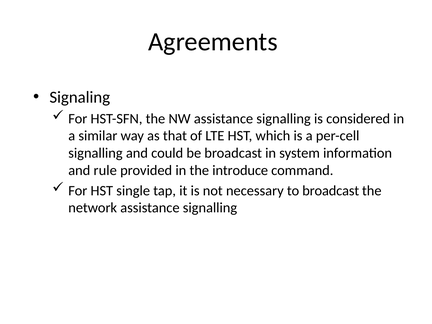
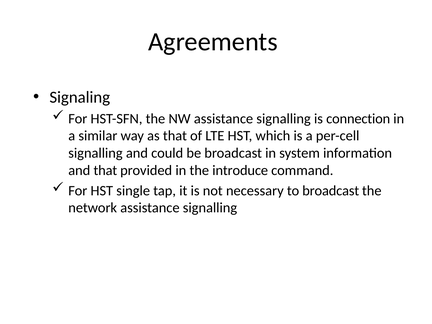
considered: considered -> connection (358, 119)
and rule: rule -> that (105, 170)
